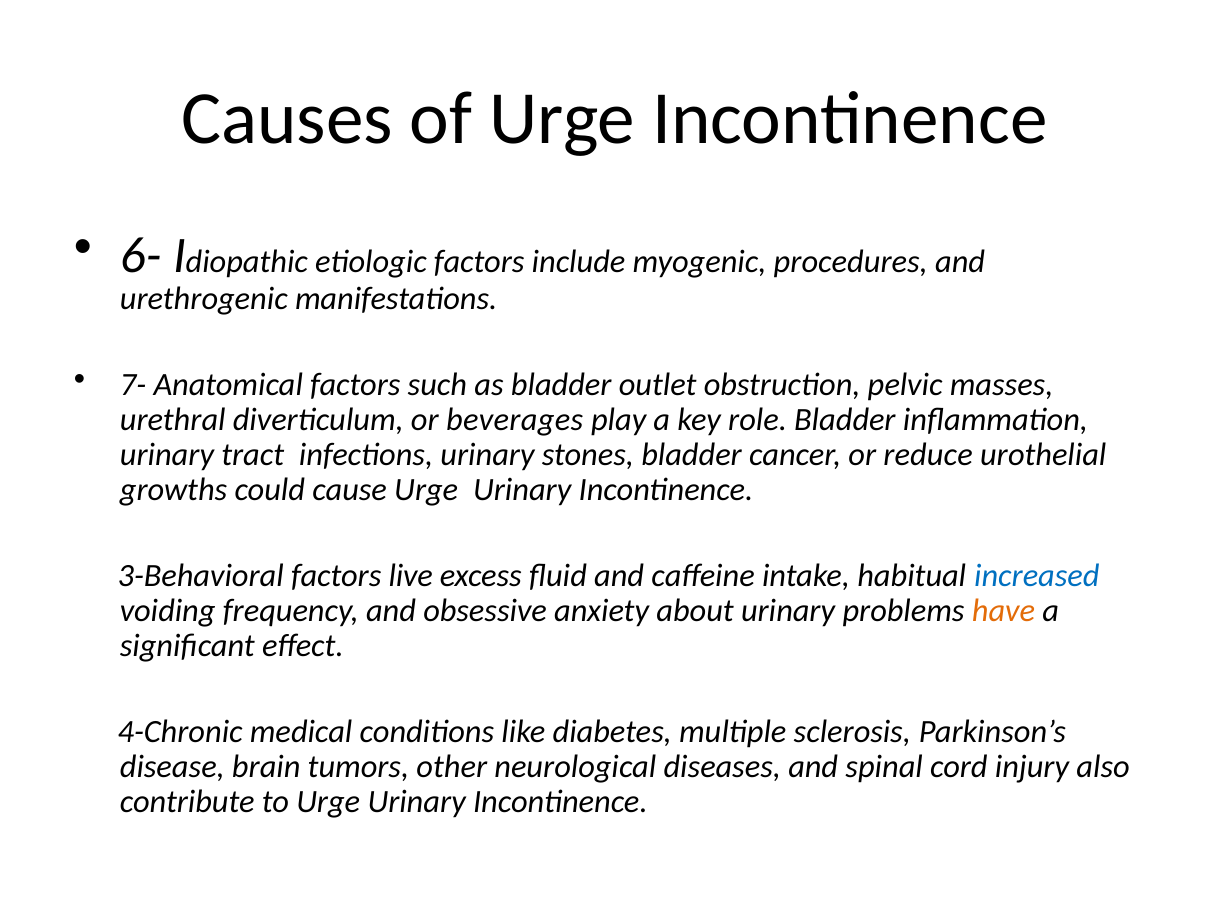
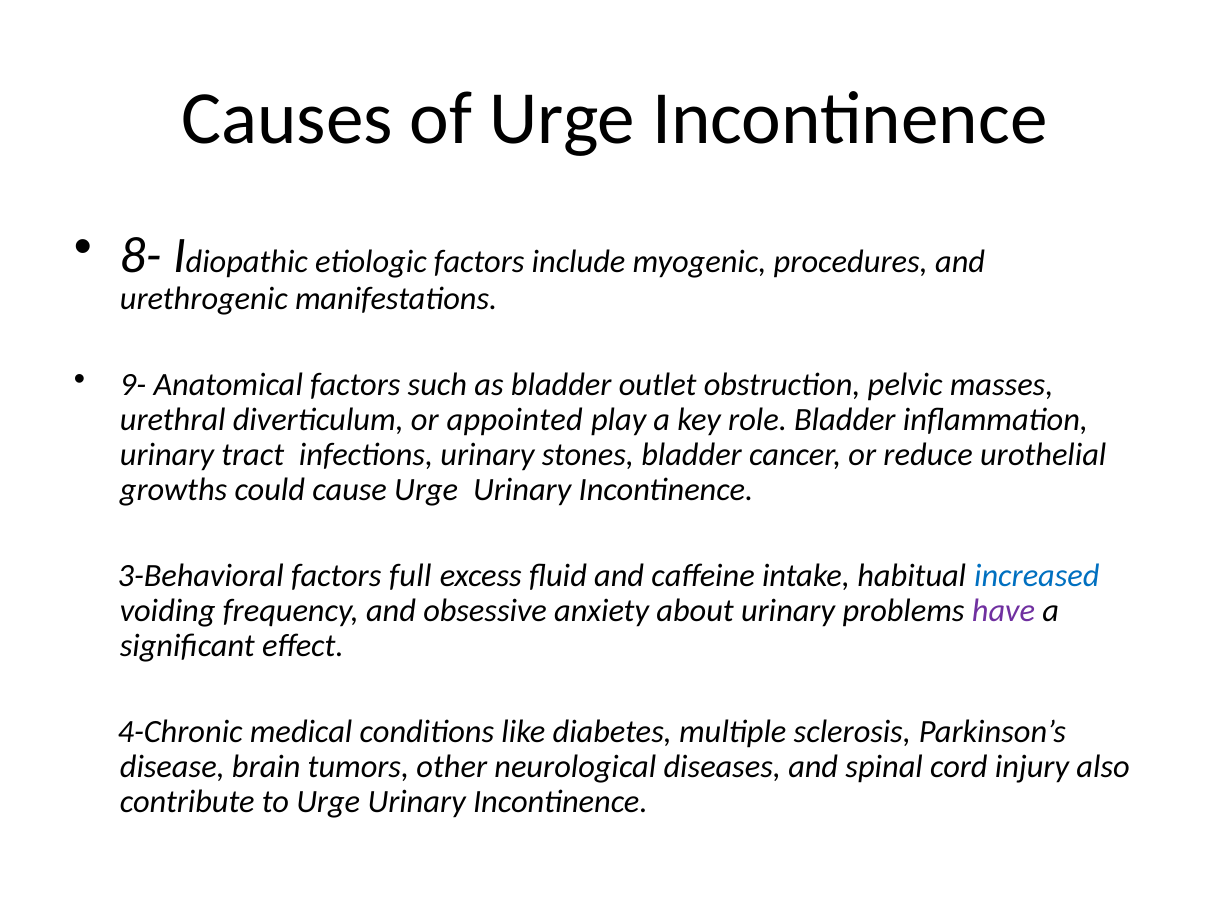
6-: 6- -> 8- (141, 256)
7-: 7- -> 9- (133, 385)
beverages: beverages -> appointed (515, 420)
live: live -> full (410, 576)
have colour: orange -> purple (1003, 611)
